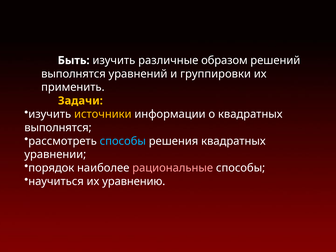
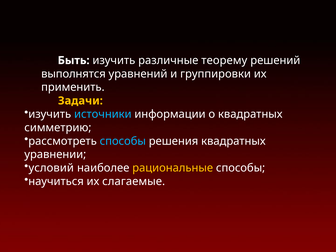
образом: образом -> теорему (224, 60)
источники colour: yellow -> light blue (103, 114)
выполнятся: выполнятся -> симметрию (58, 128)
порядок: порядок -> условий (51, 168)
рациональные colour: pink -> yellow (173, 168)
уравнению: уравнению -> слагаемые (134, 181)
